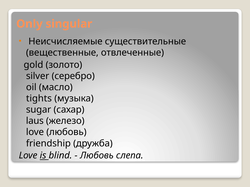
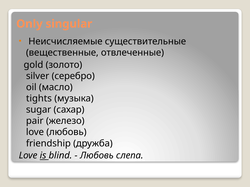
laus: laus -> pair (35, 121)
